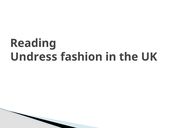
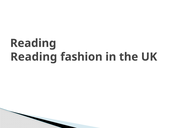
Undress: Undress -> Reading (34, 57)
